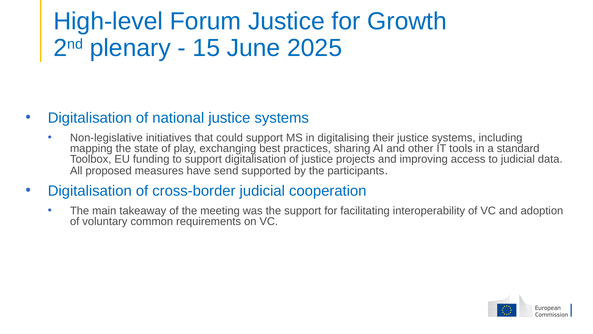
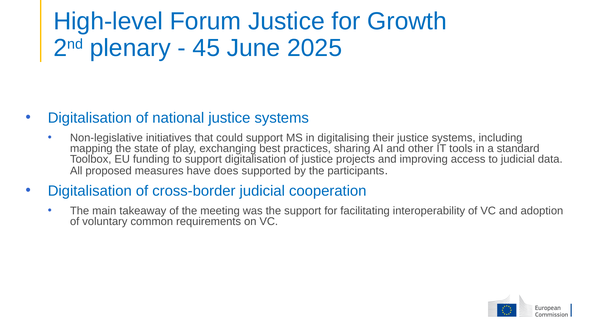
15: 15 -> 45 (206, 48)
send: send -> does (226, 171)
